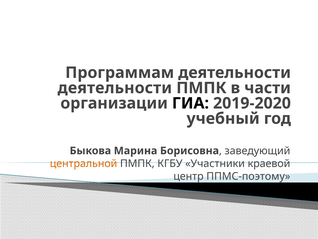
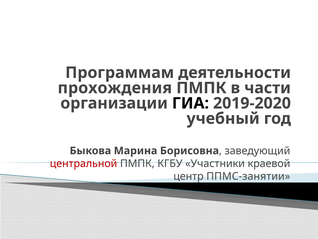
деятельности: деятельности -> прохождения (115, 88)
центральной colour: orange -> red (84, 163)
ППМС-поэтому: ППМС-поэтому -> ППМС-занятии (248, 176)
